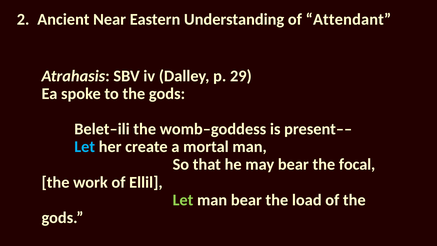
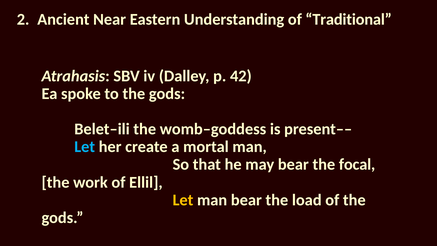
Attendant: Attendant -> Traditional (349, 19)
29: 29 -> 42 (241, 76)
Let colour: light green -> yellow (183, 200)
